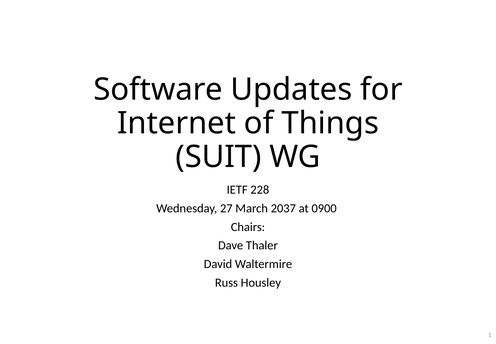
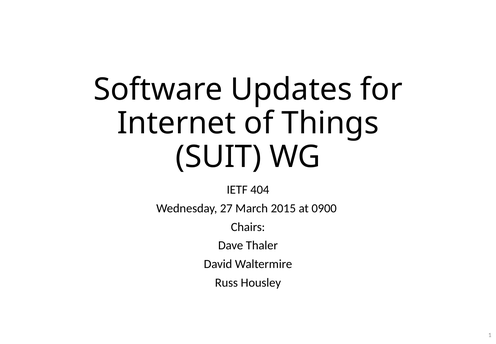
228: 228 -> 404 (260, 189)
2037: 2037 -> 2015 (283, 208)
